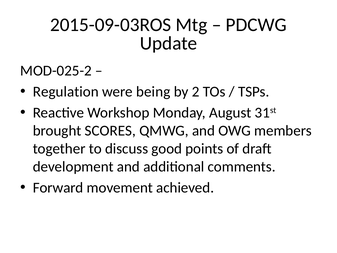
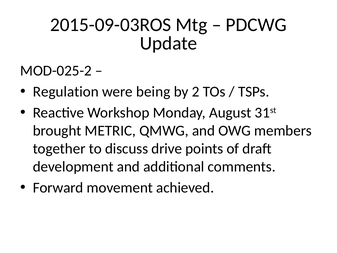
SCORES: SCORES -> METRIC (110, 131)
good: good -> drive (167, 149)
